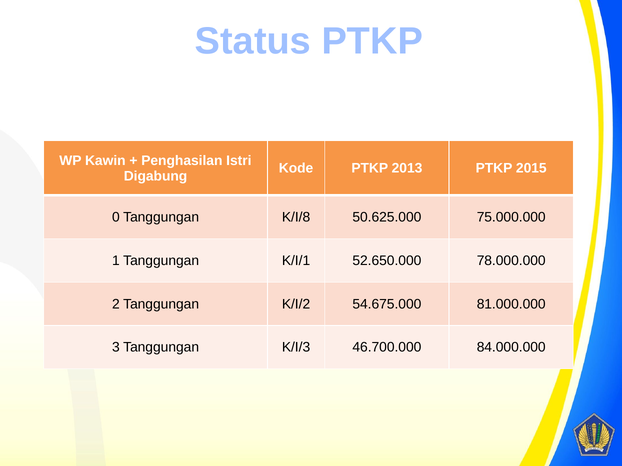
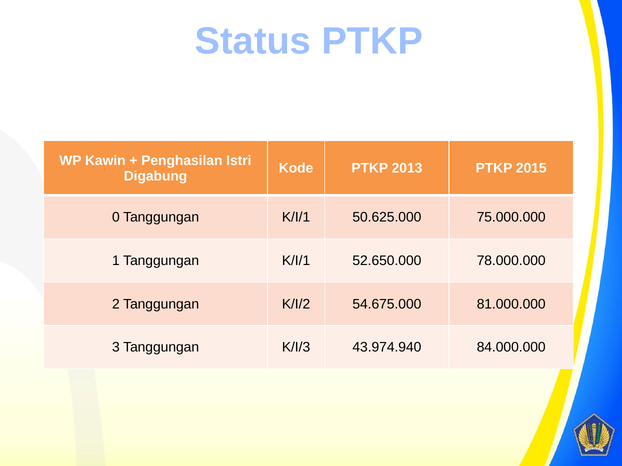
0 Tanggungan K/I/8: K/I/8 -> K/I/1 (296, 218)
46.700.000: 46.700.000 -> 43.974.940 (387, 348)
